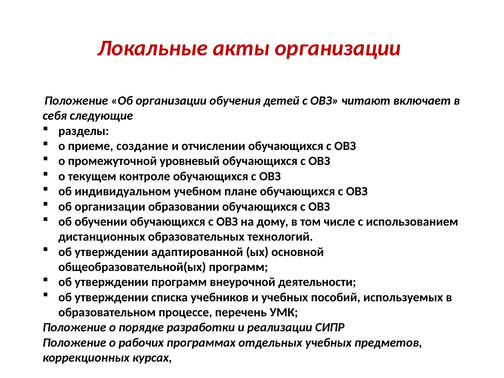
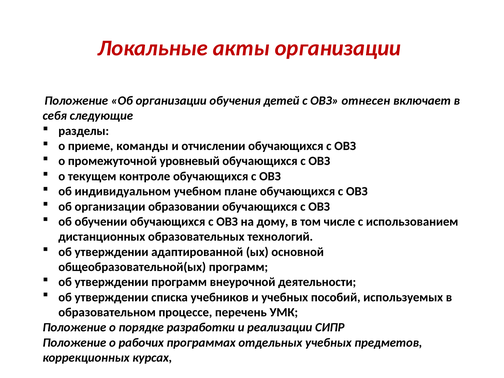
читают: читают -> отнесен (366, 101)
создание: создание -> команды (142, 146)
